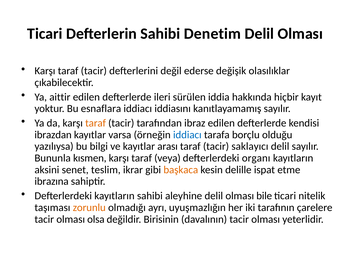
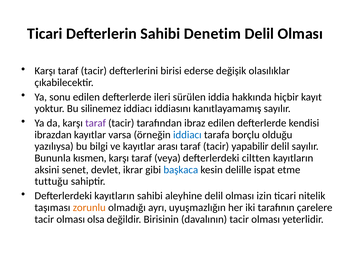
değil: değil -> birisi (171, 71)
aittir: aittir -> sonu (60, 97)
esnaflara: esnaflara -> silinemez (101, 109)
taraf colour: orange -> purple (96, 123)
saklayıcı: saklayıcı -> yapabilir (250, 147)
organı: organı -> ciltten (256, 158)
teslim: teslim -> devlet (106, 170)
başkaca colour: orange -> blue (181, 170)
ibrazına: ibrazına -> tuttuğu (51, 182)
bile: bile -> izin (264, 196)
